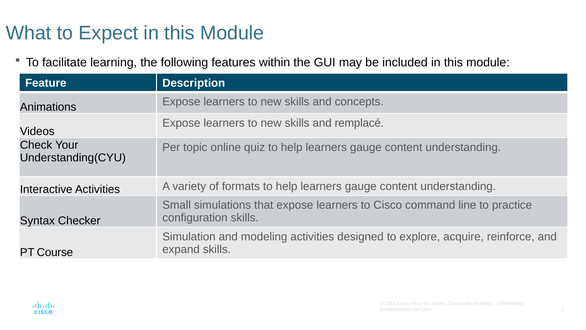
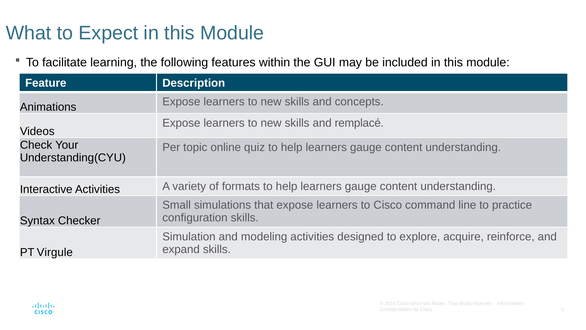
Course: Course -> Virgule (55, 252)
